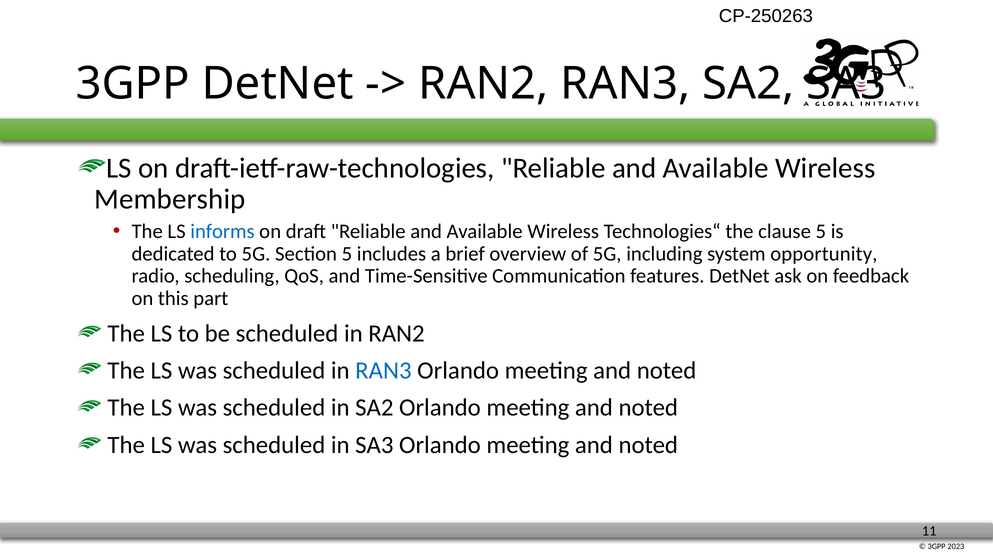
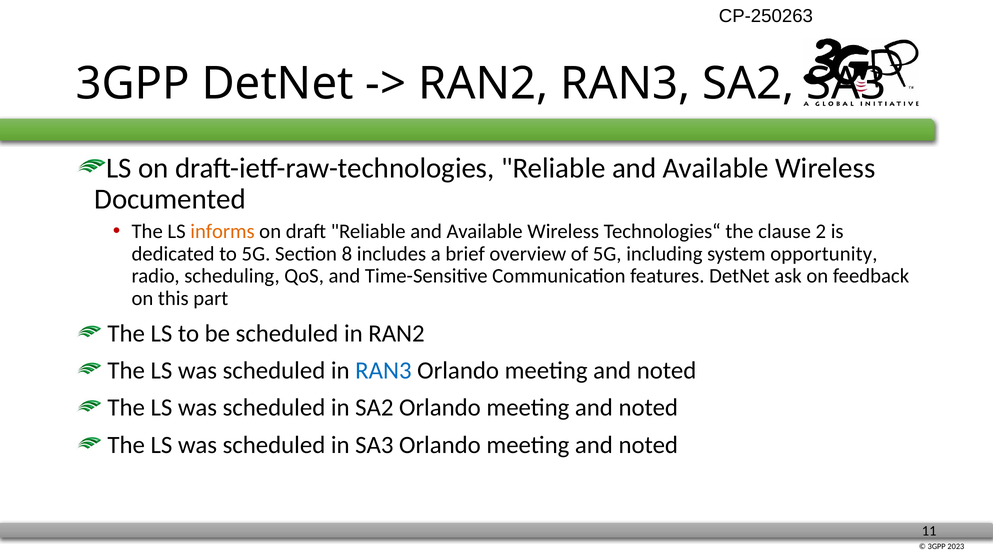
Membership: Membership -> Documented (170, 199)
informs colour: blue -> orange (222, 231)
clause 5: 5 -> 2 (821, 231)
Section 5: 5 -> 8 (347, 254)
